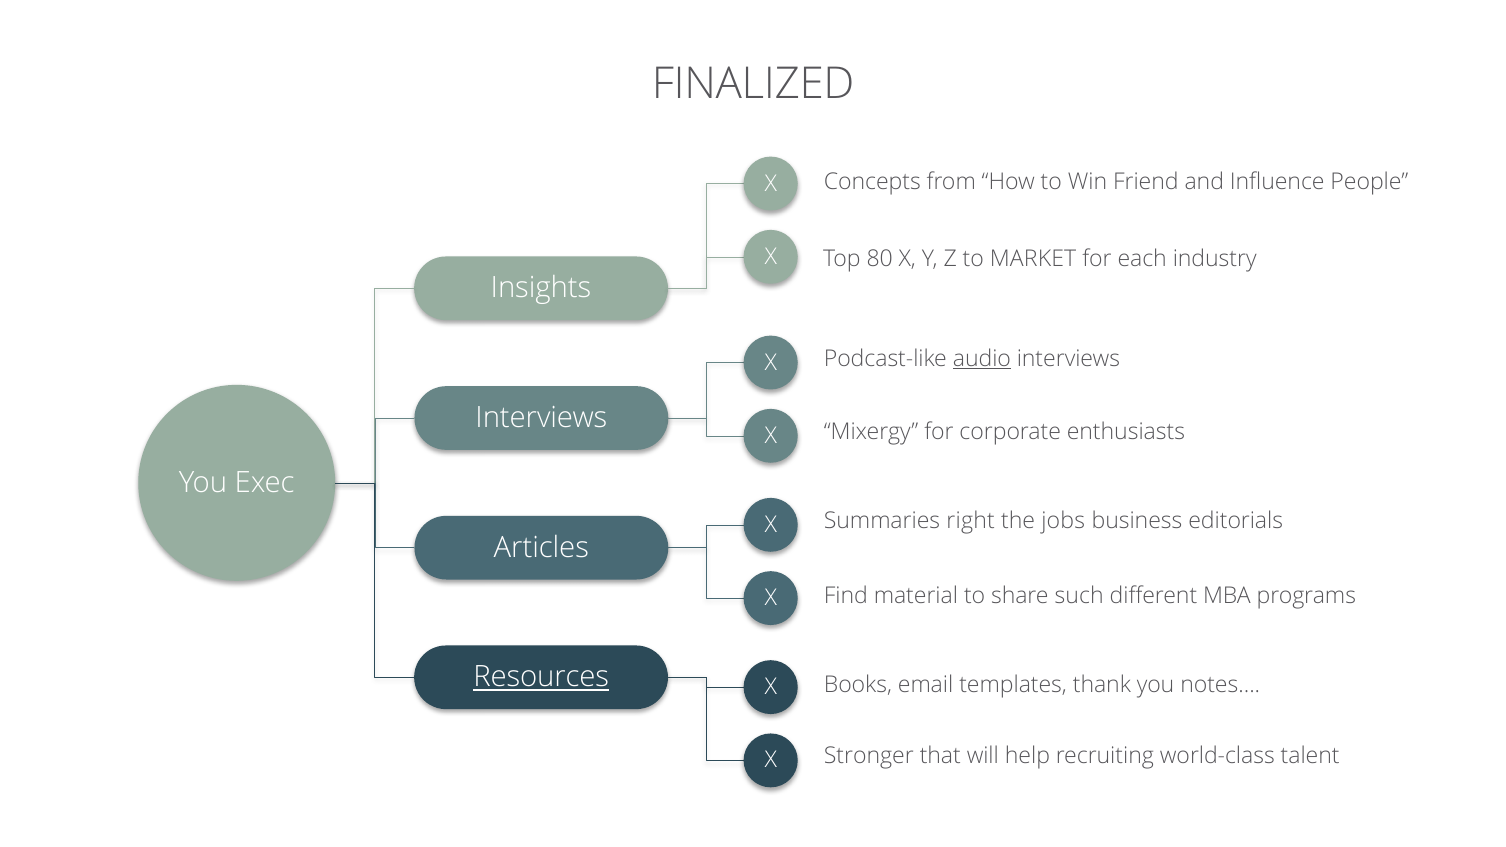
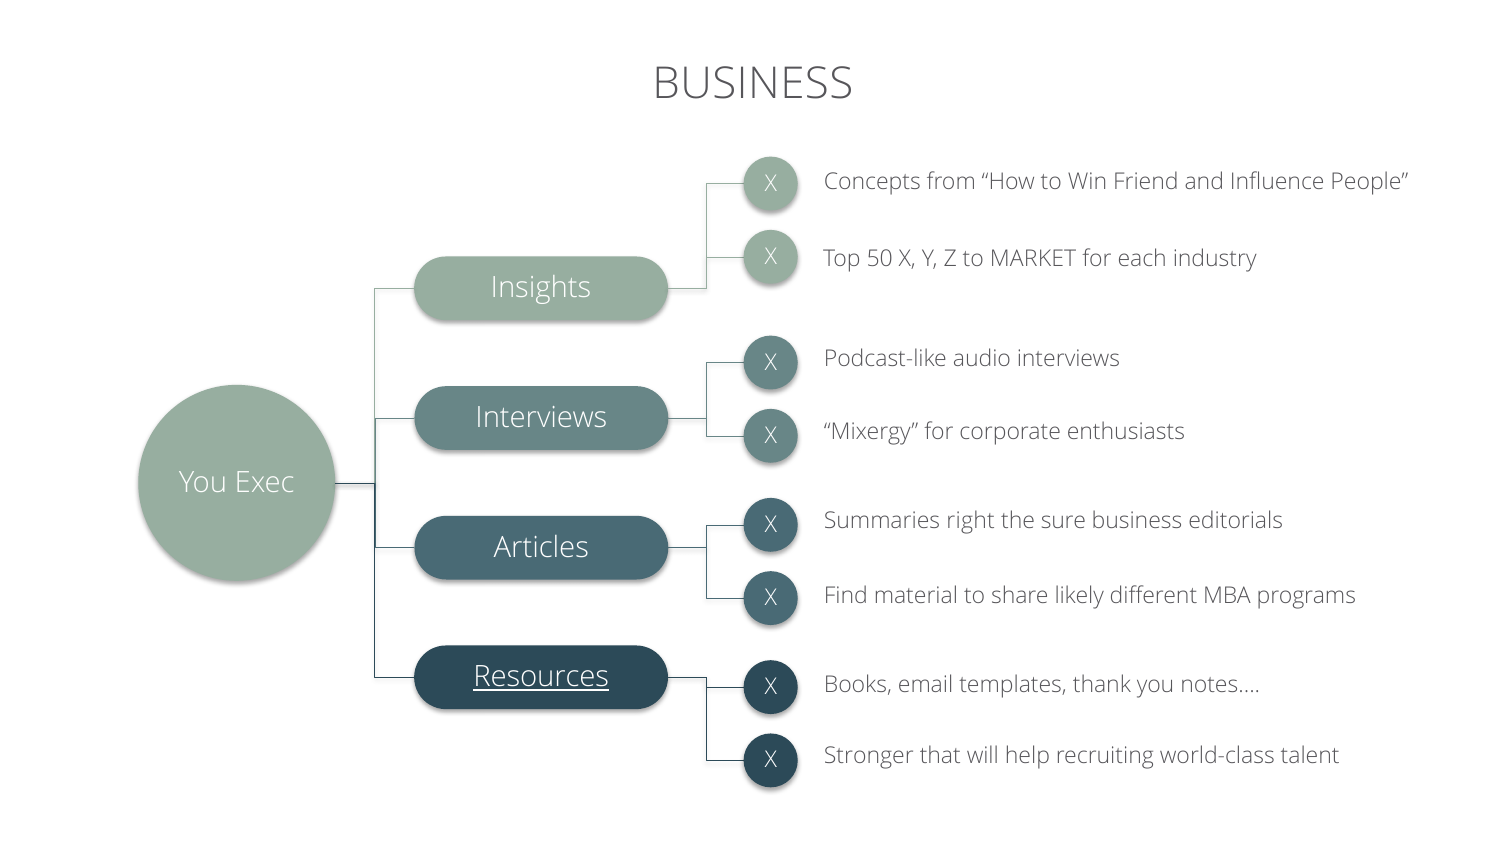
FINALIZED: FINALIZED -> BUSINESS (753, 84)
80: 80 -> 50 (880, 259)
audio underline: present -> none (982, 359)
jobs: jobs -> sure (1063, 521)
such: such -> likely (1079, 596)
